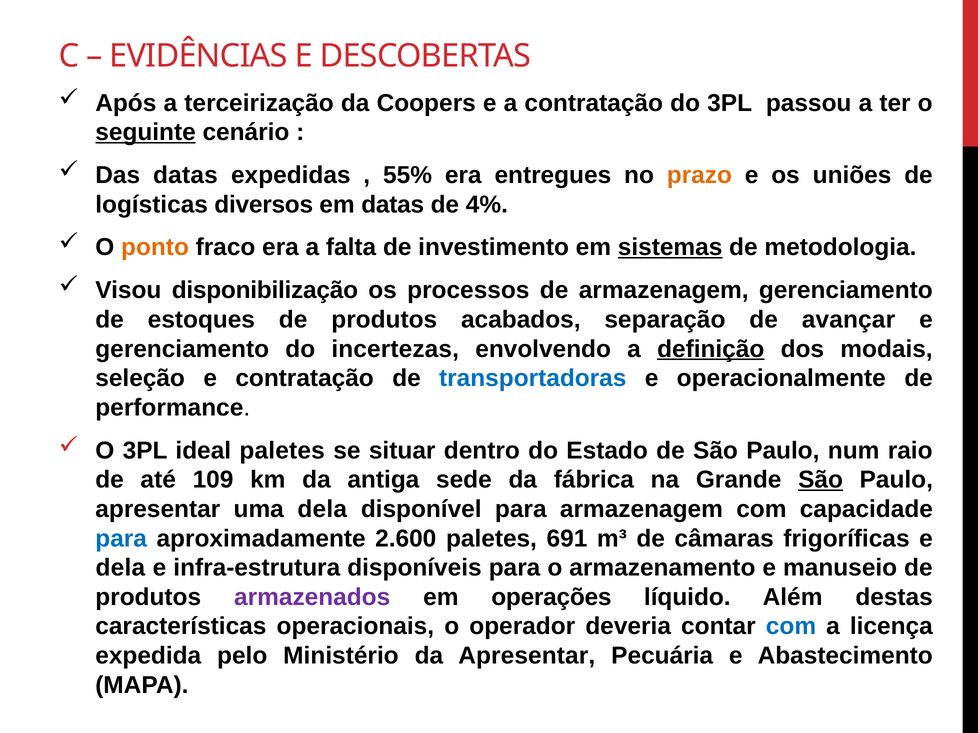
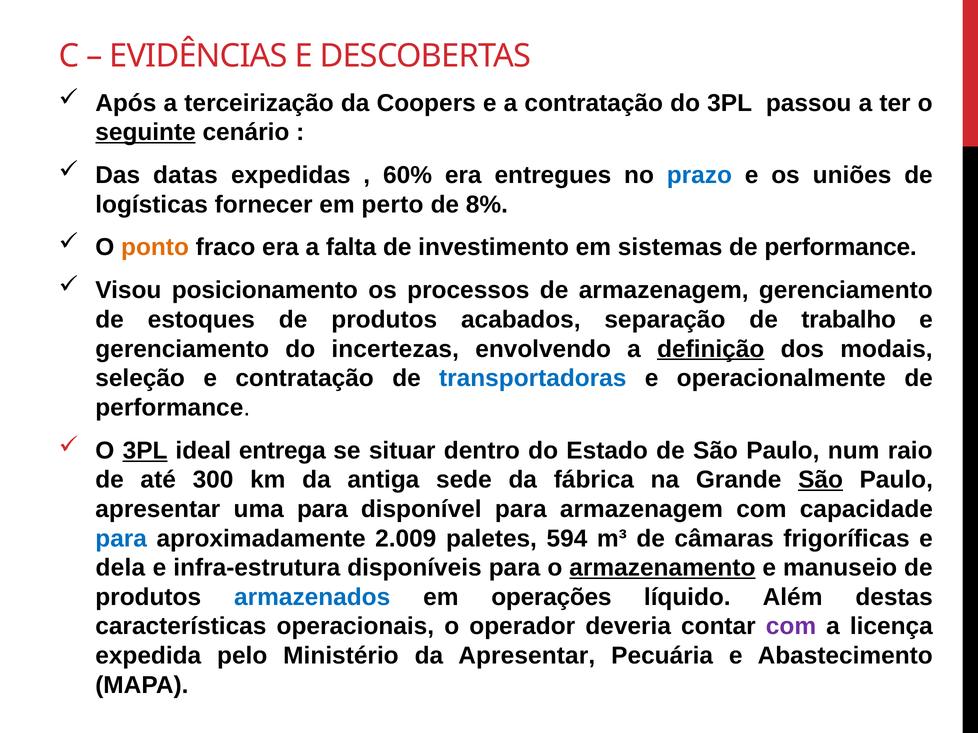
55%: 55% -> 60% (408, 175)
prazo colour: orange -> blue (699, 175)
diversos: diversos -> fornecer (264, 205)
em datas: datas -> perto (392, 205)
4%: 4% -> 8% (487, 205)
sistemas underline: present -> none (670, 248)
metodologia: metodologia -> performance (841, 248)
disponibilização: disponibilização -> posicionamento (265, 291)
avançar: avançar -> trabalho (849, 320)
3PL underline: none -> present (145, 451)
ideal paletes: paletes -> entrega (282, 451)
109: 109 -> 300 (213, 480)
uma dela: dela -> para (322, 510)
2.600: 2.600 -> 2.009 (406, 539)
691: 691 -> 594 (567, 539)
armazenamento underline: none -> present (662, 568)
armazenados colour: purple -> blue (312, 598)
com colour: blue -> purple (791, 627)
